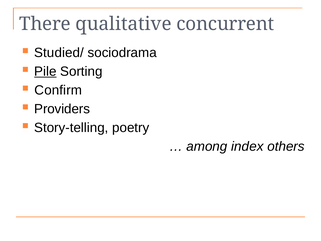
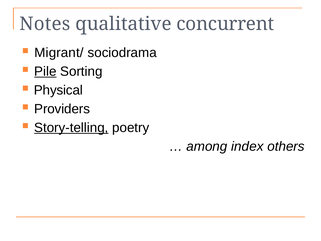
There: There -> Notes (45, 24)
Studied/: Studied/ -> Migrant/ (59, 53)
Confirm: Confirm -> Physical (58, 90)
Story-telling underline: none -> present (71, 128)
